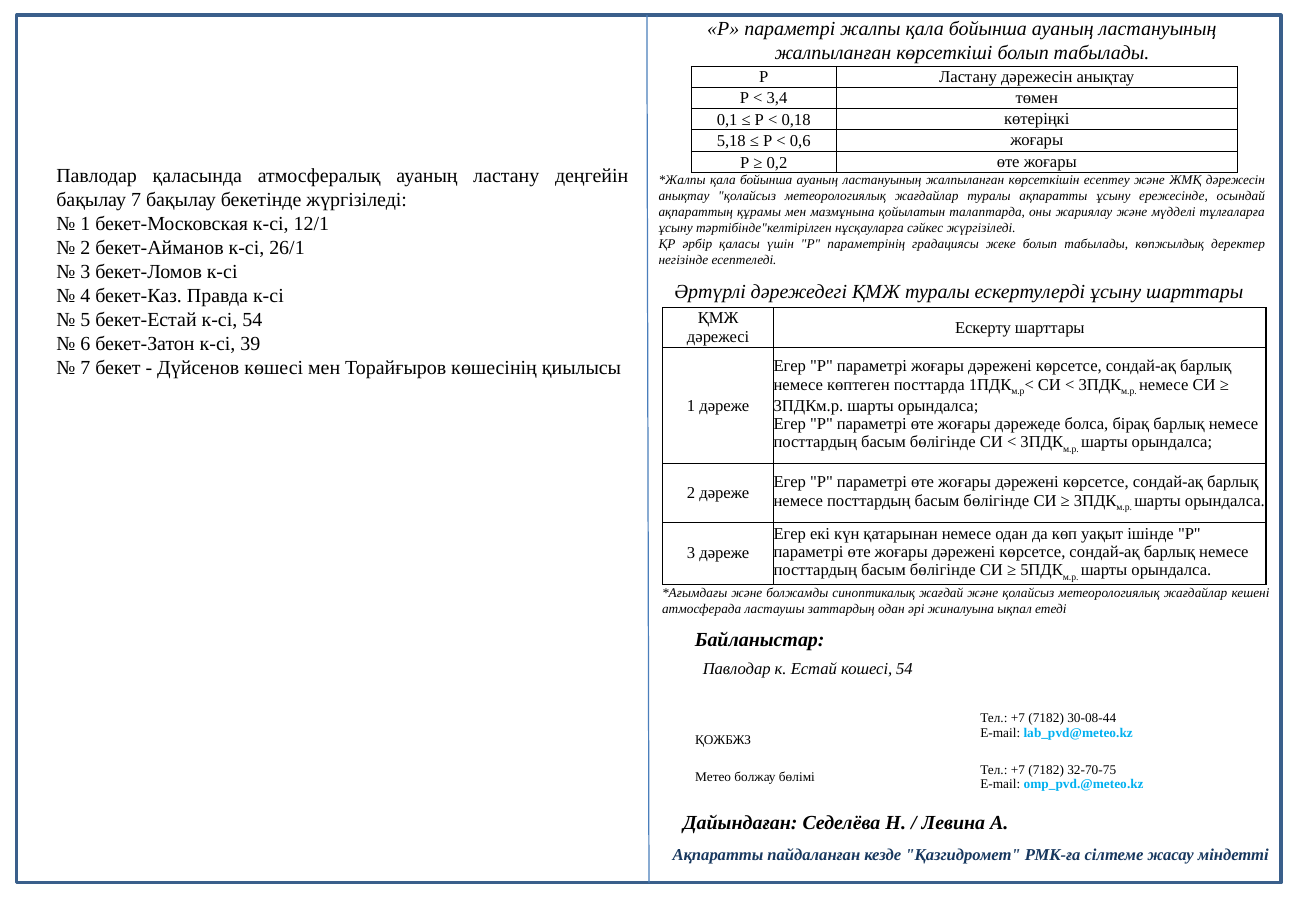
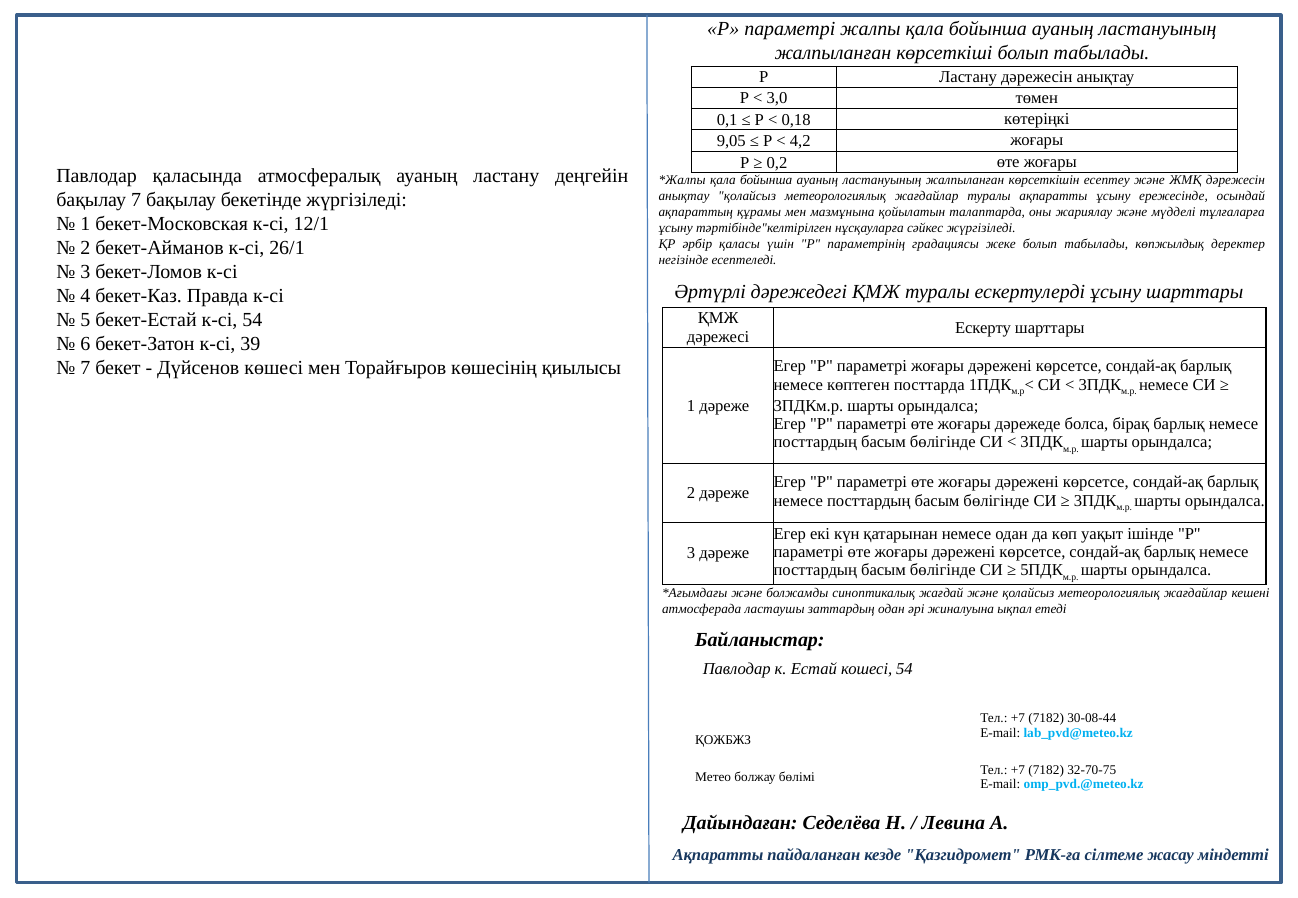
3,4: 3,4 -> 3,0 (777, 98)
5,18: 5,18 -> 9,05 (731, 141)
0,6: 0,6 -> 4,2 (800, 141)
